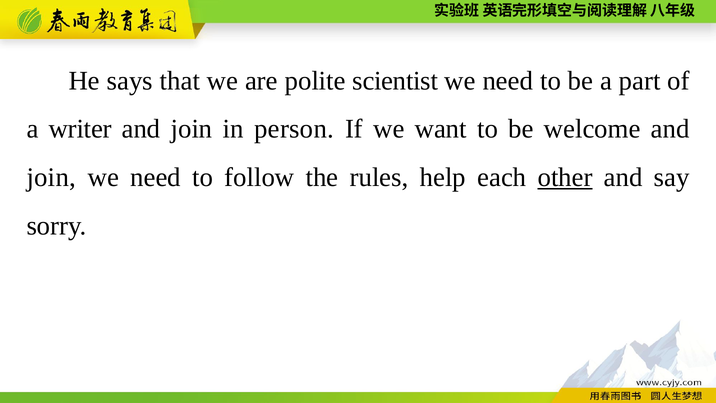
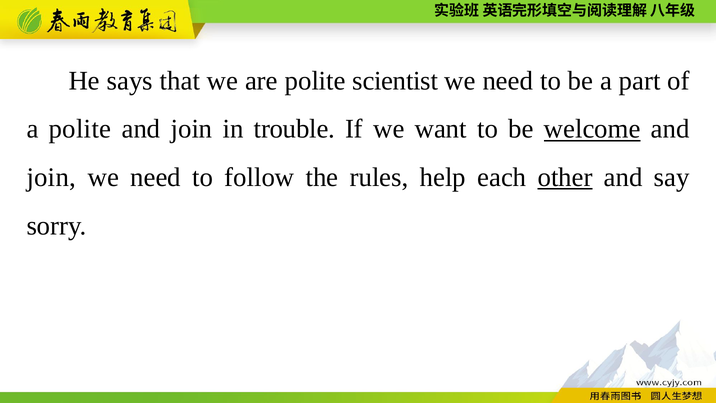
a writer: writer -> polite (80, 129)
person: person -> trouble (294, 129)
welcome underline: none -> present (592, 129)
